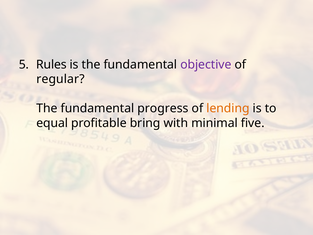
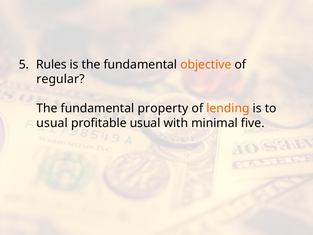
objective colour: purple -> orange (206, 64)
progress: progress -> property (163, 108)
equal: equal -> usual (52, 123)
profitable bring: bring -> usual (145, 123)
